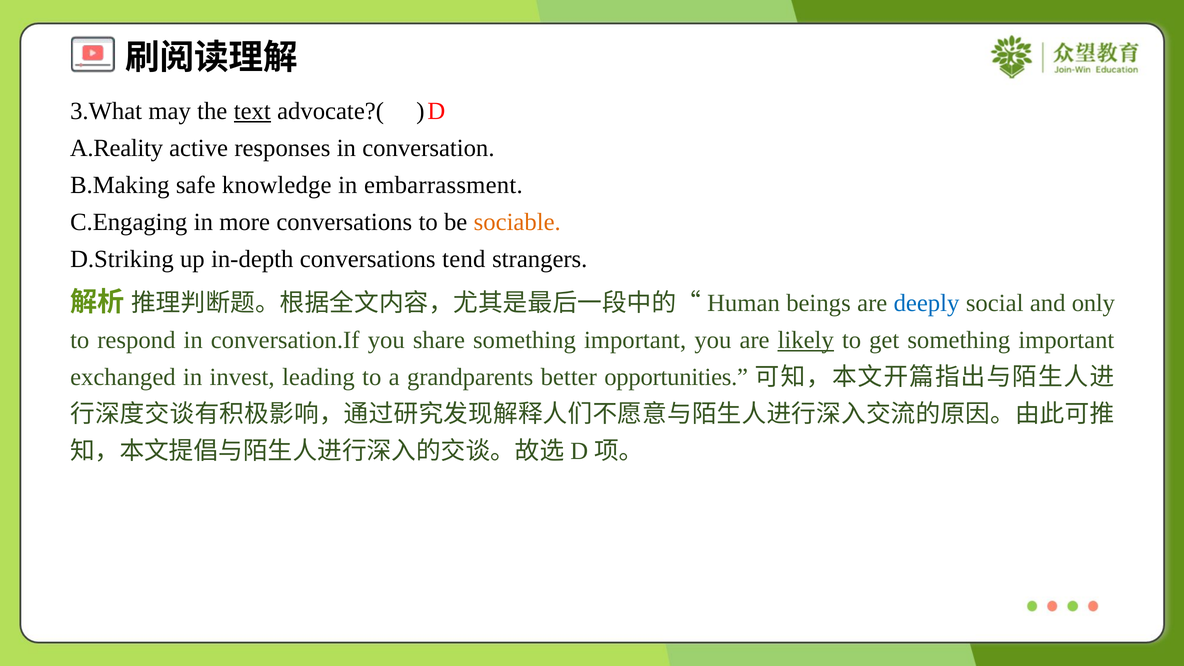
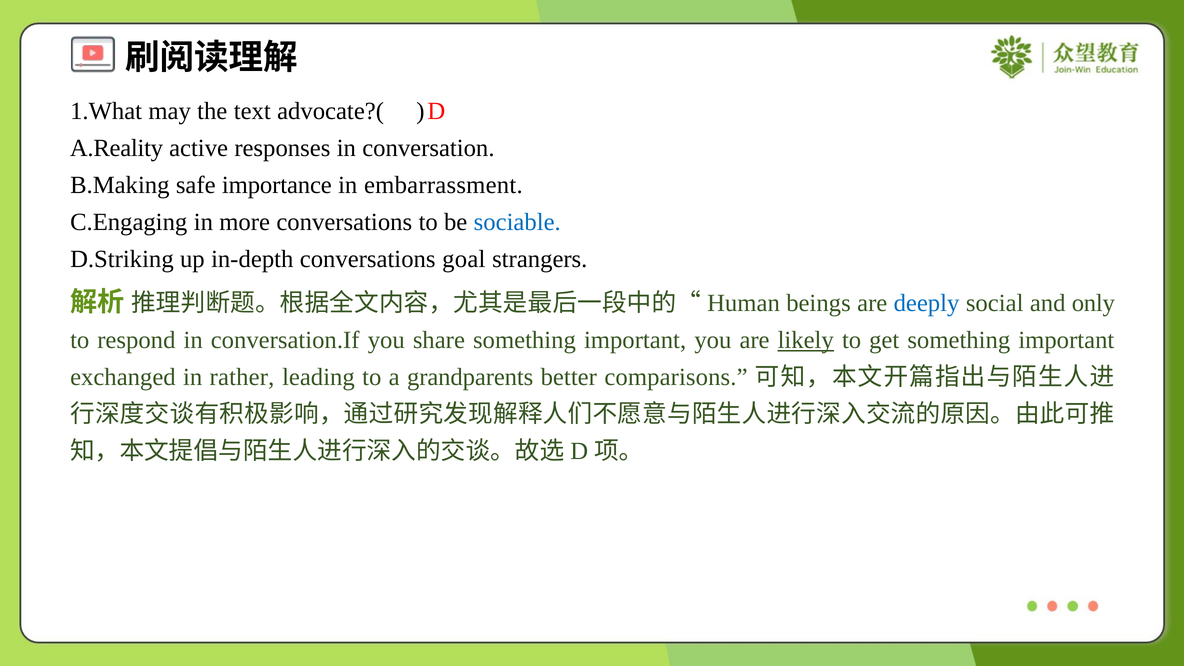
3.What: 3.What -> 1.What (106, 111)
text underline: present -> none (252, 111)
knowledge: knowledge -> importance (277, 185)
sociable colour: orange -> blue (517, 222)
tend: tend -> goal (464, 259)
invest: invest -> rather (242, 377)
opportunities: opportunities -> comparisons (676, 377)
